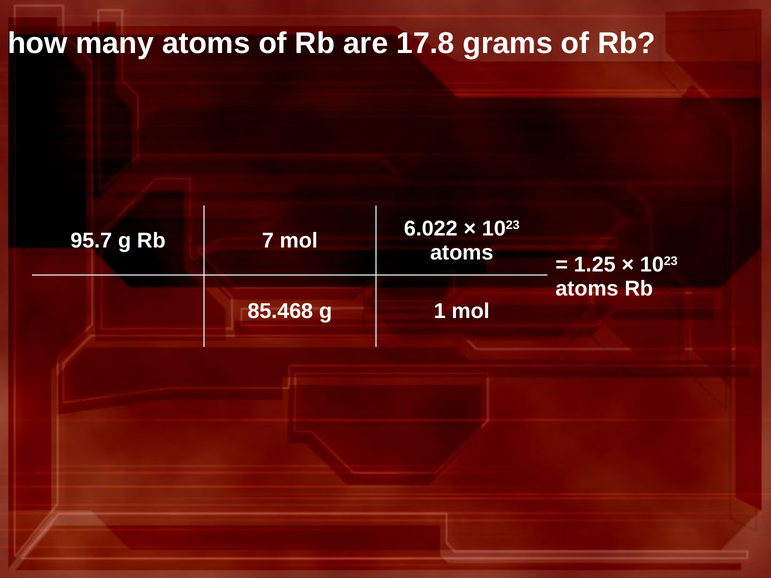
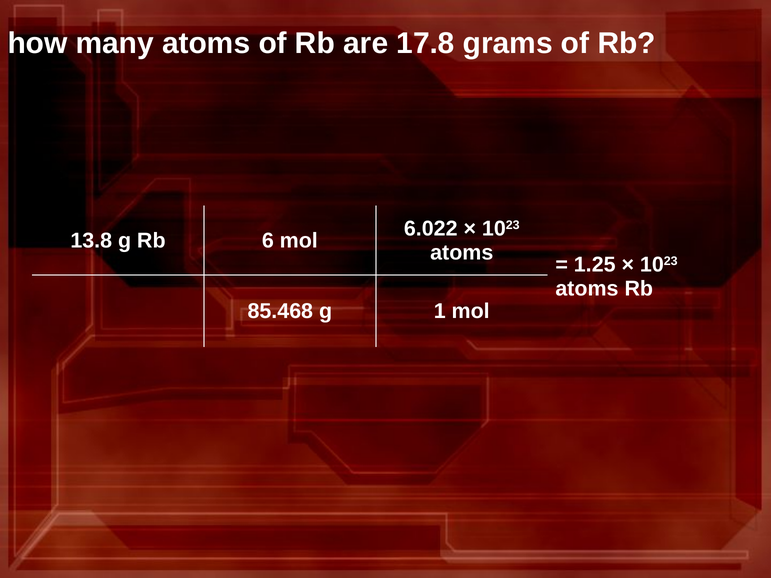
95.7: 95.7 -> 13.8 (91, 241)
7: 7 -> 6 (268, 241)
